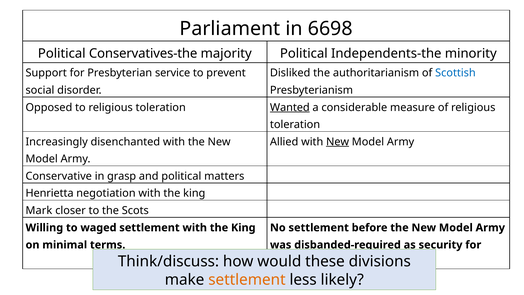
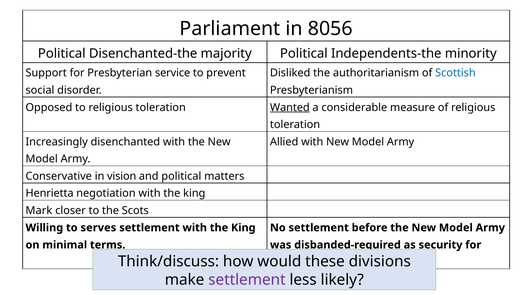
6698: 6698 -> 8056 (330, 29)
Conservatives-the: Conservatives-the -> Disenchanted-the (143, 53)
New underline: present -> none (338, 142)
grasp: grasp -> vision (122, 176)
waged: waged -> serves (98, 228)
settlement colour: orange -> purple (247, 279)
